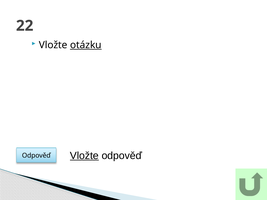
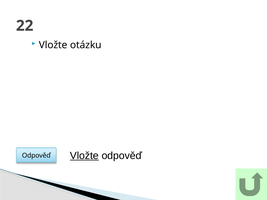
otázku underline: present -> none (86, 45)
